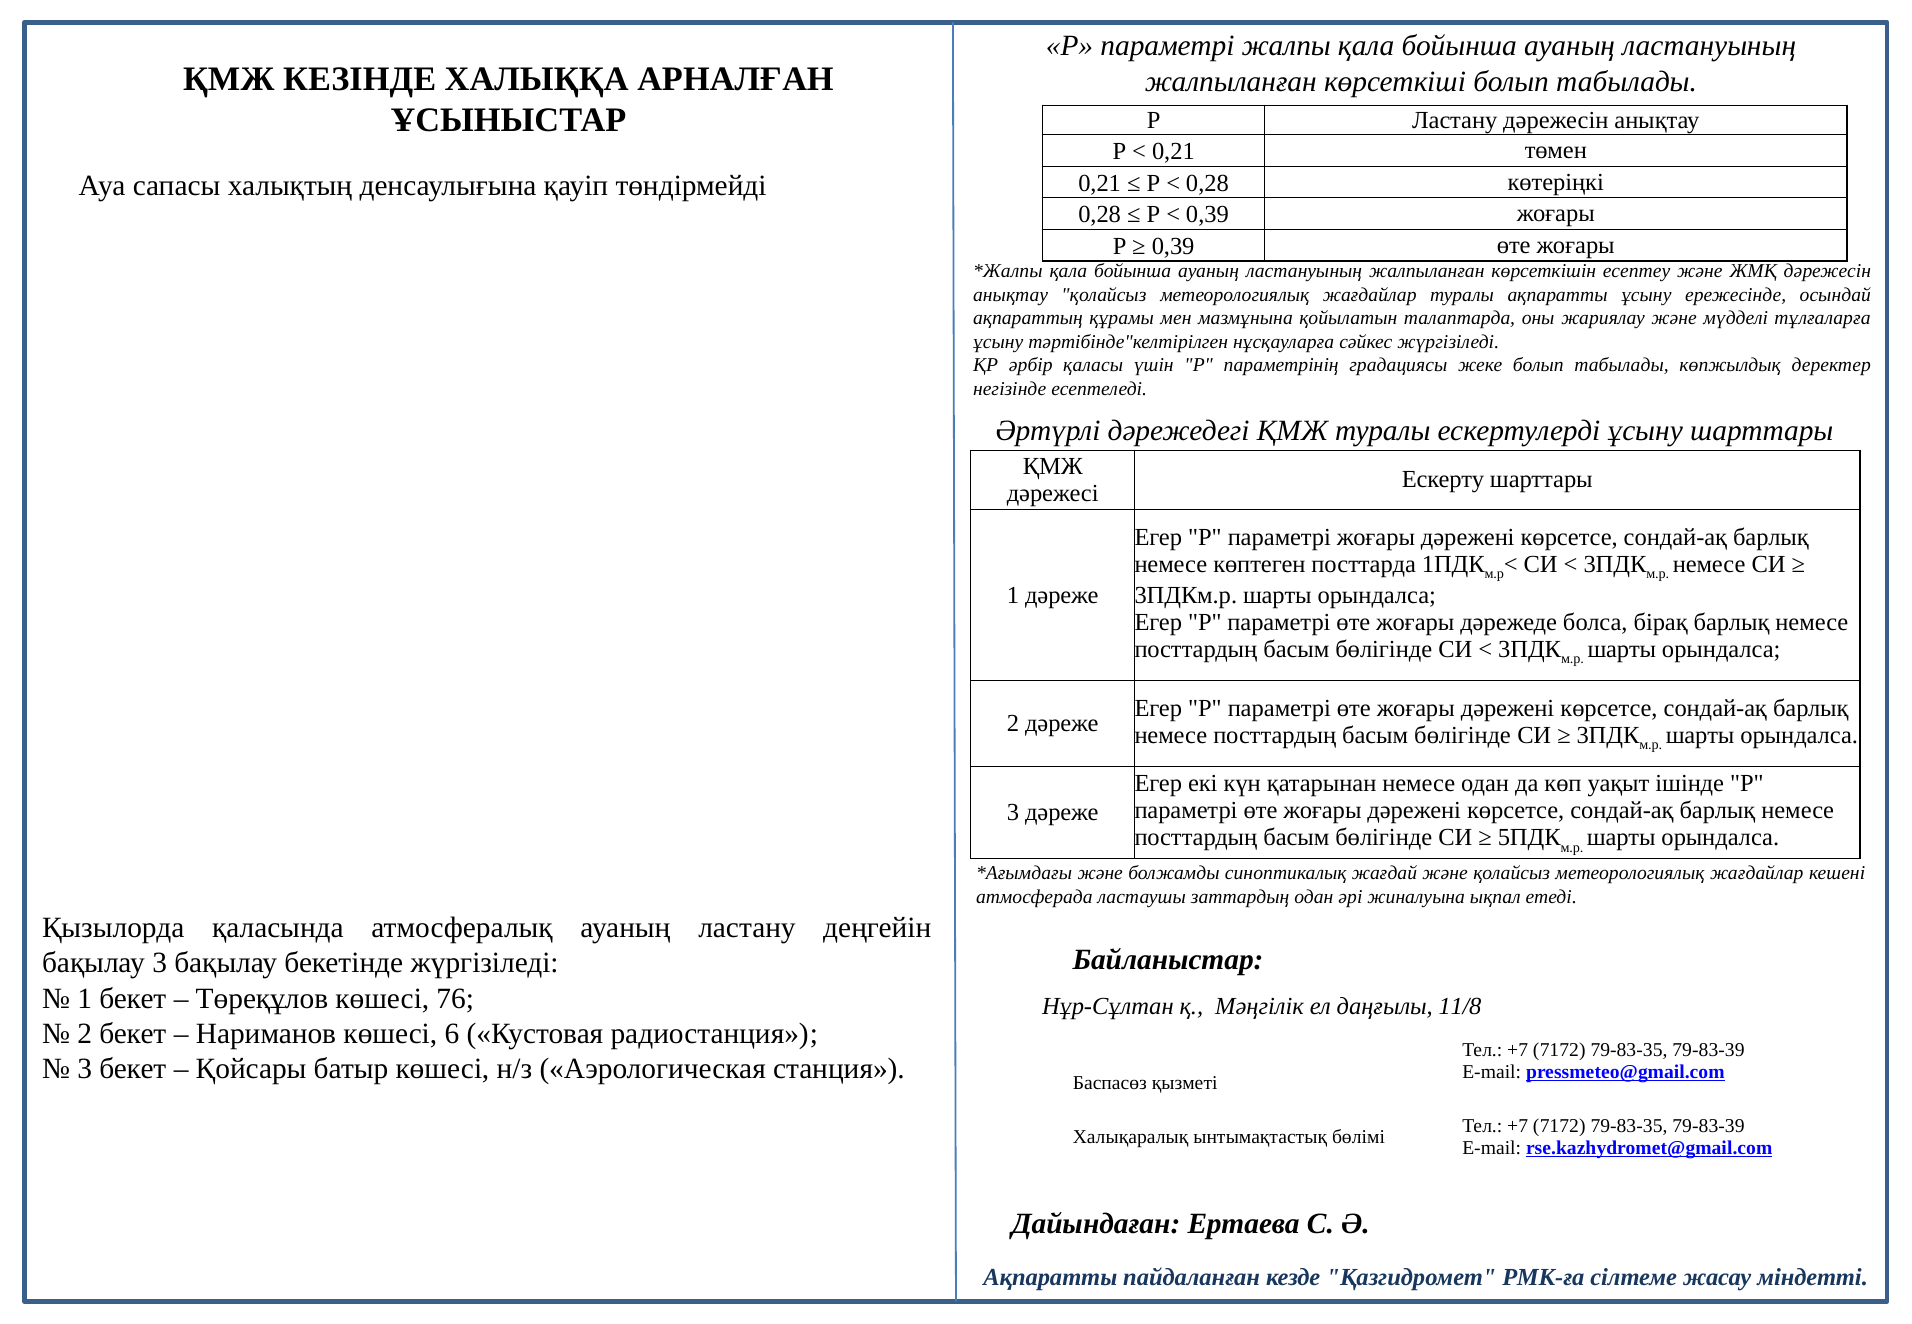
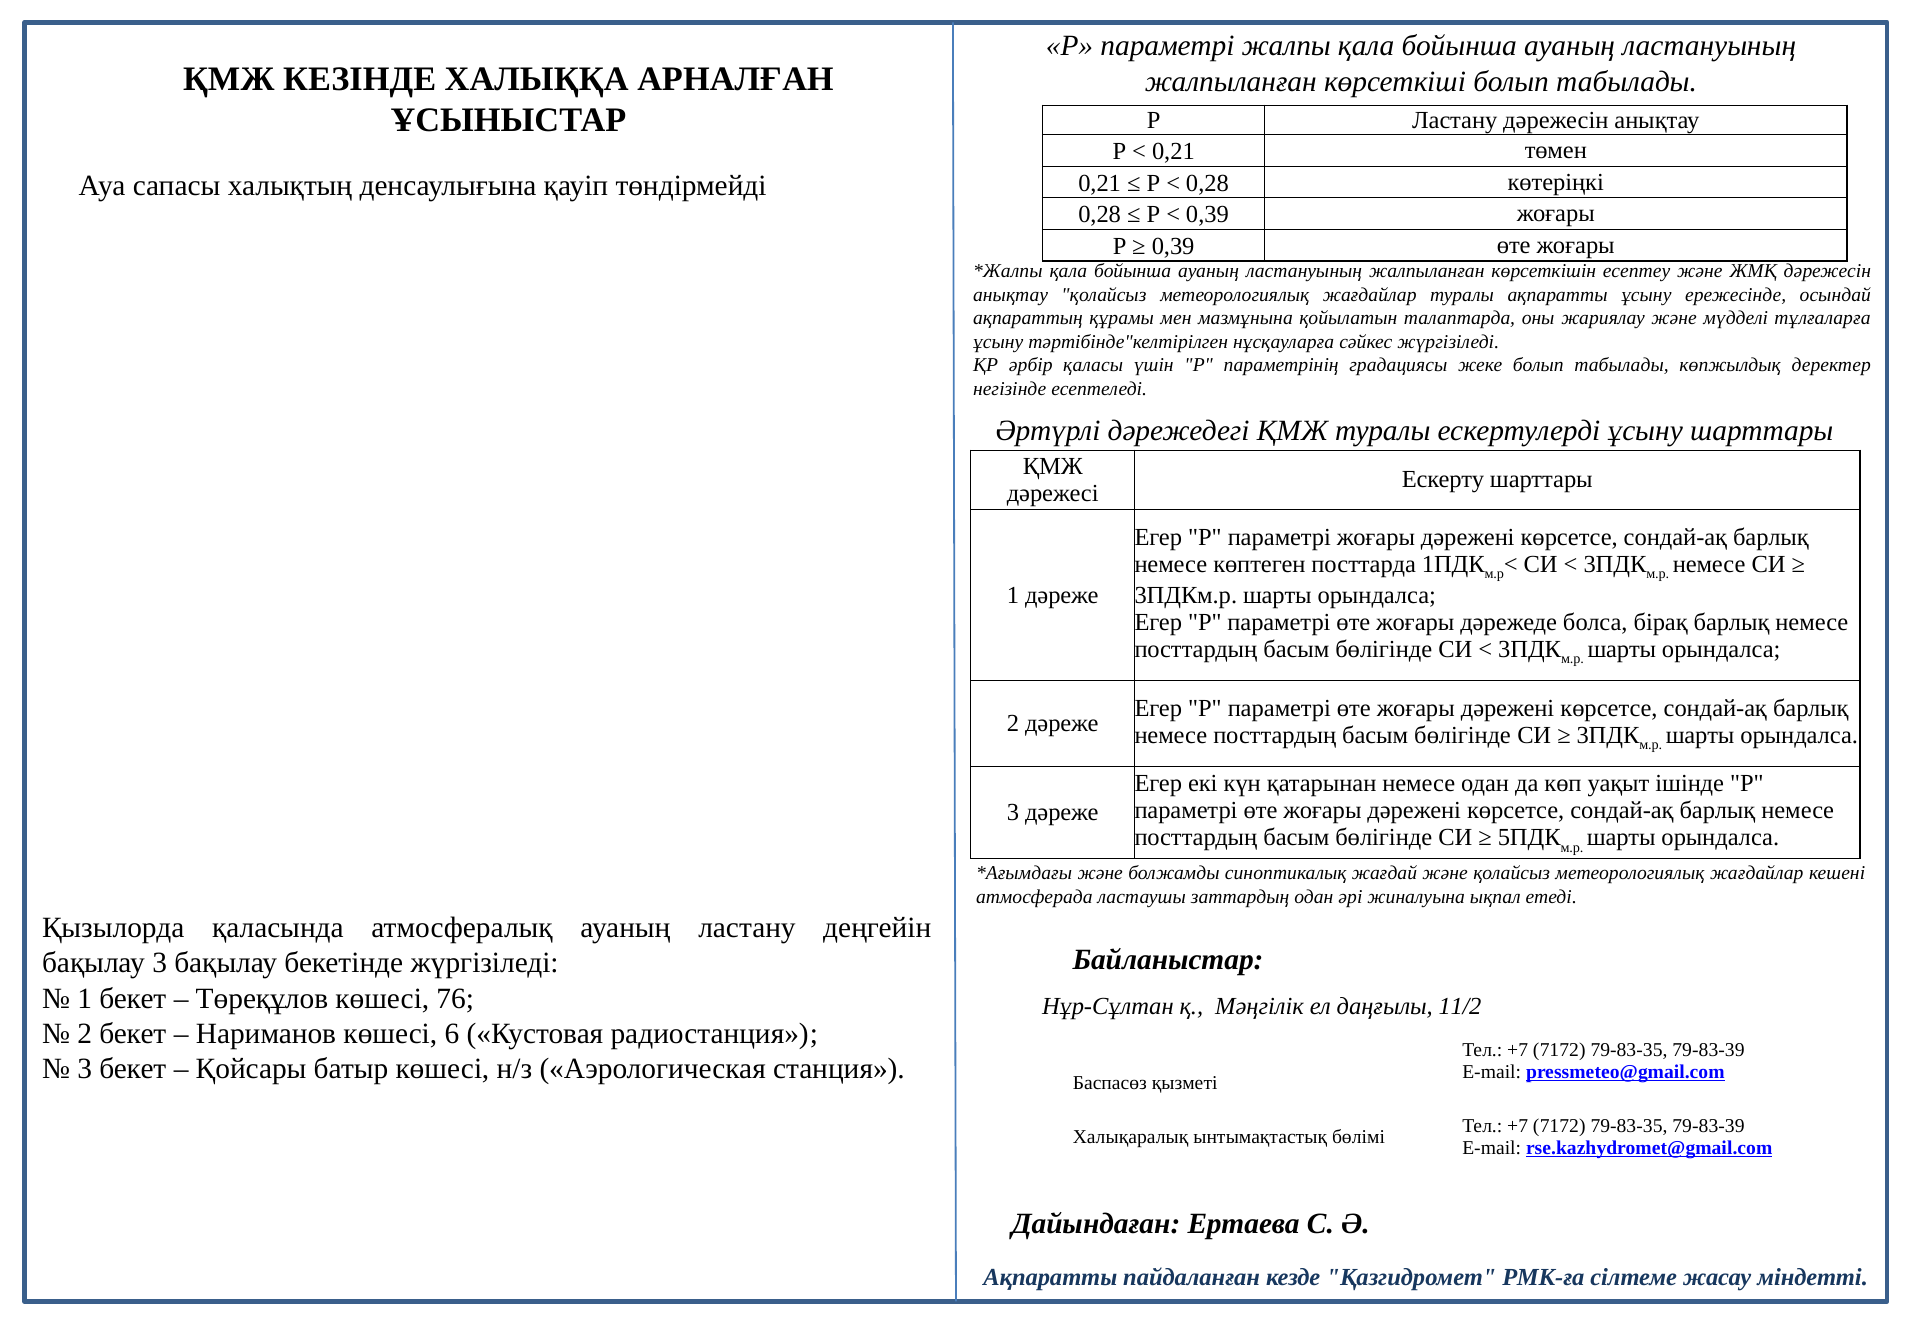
11/8: 11/8 -> 11/2 (1460, 1006)
